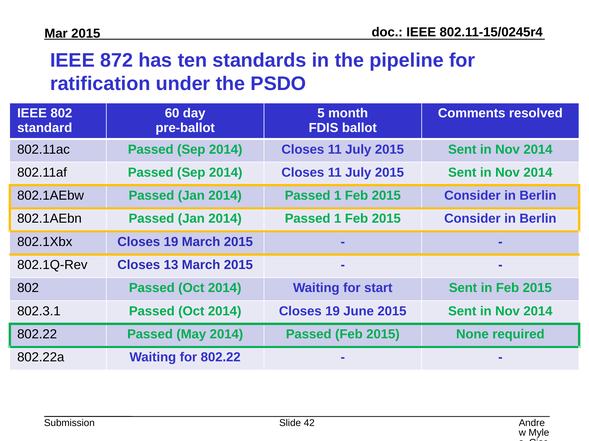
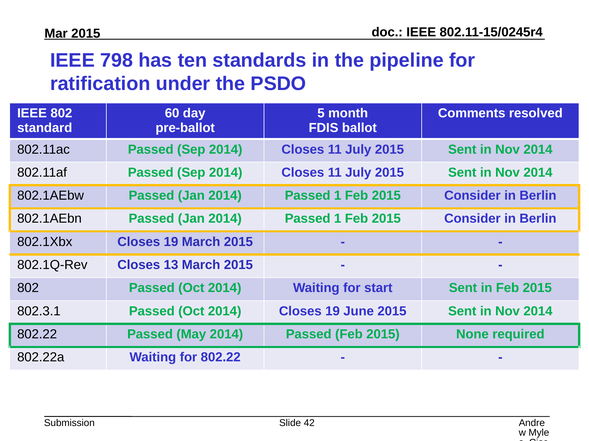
872: 872 -> 798 (117, 60)
